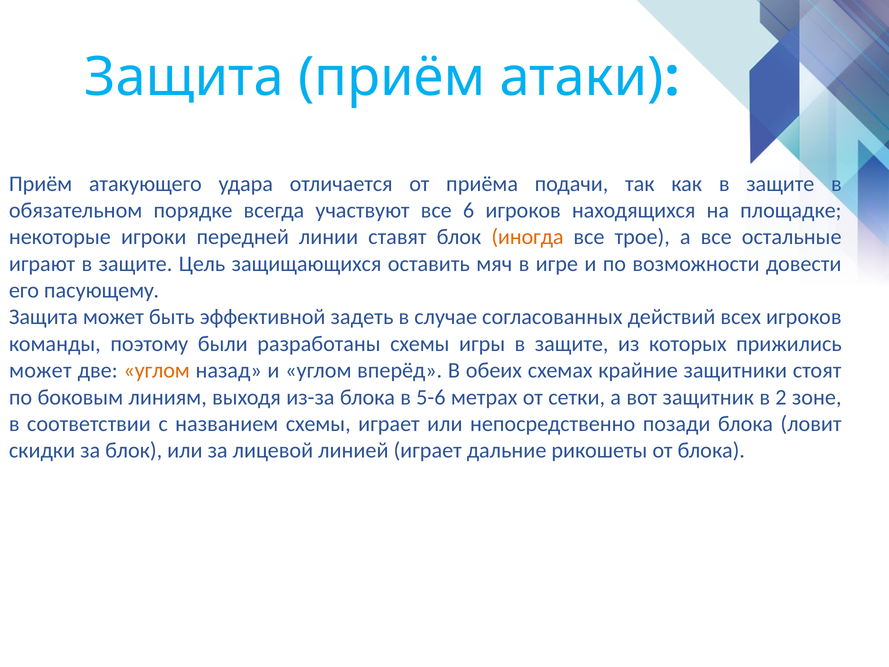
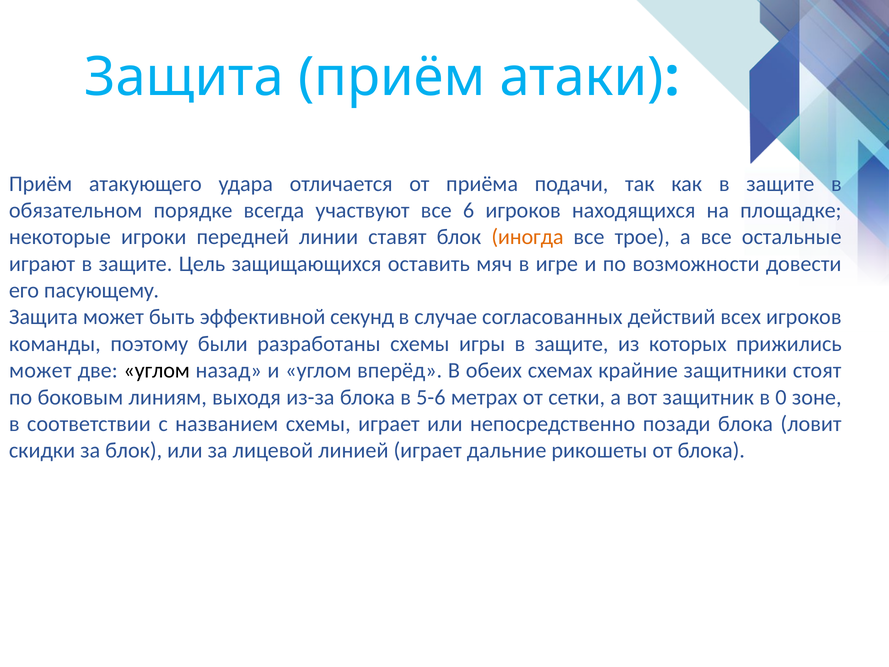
задеть: задеть -> секунд (362, 317)
углом colour: orange -> black (157, 370)
2: 2 -> 0 (781, 397)
